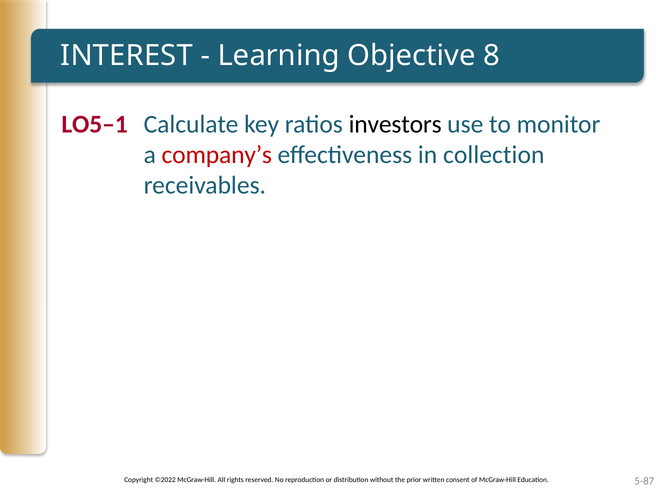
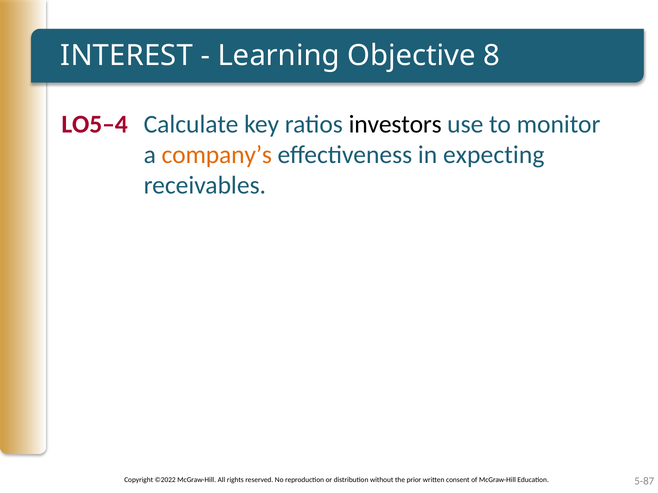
LO5–1: LO5–1 -> LO5–4 (95, 124)
company’s colour: red -> orange (217, 155)
collection: collection -> expecting (494, 155)
